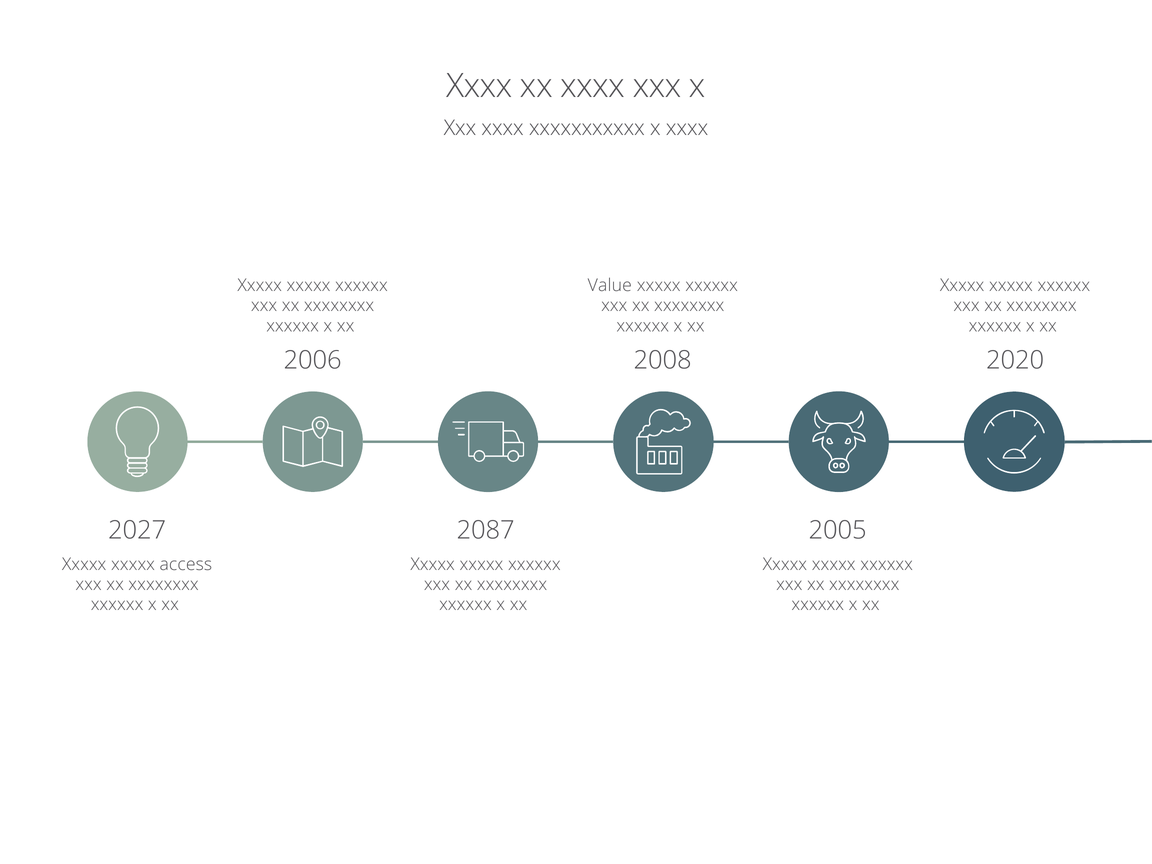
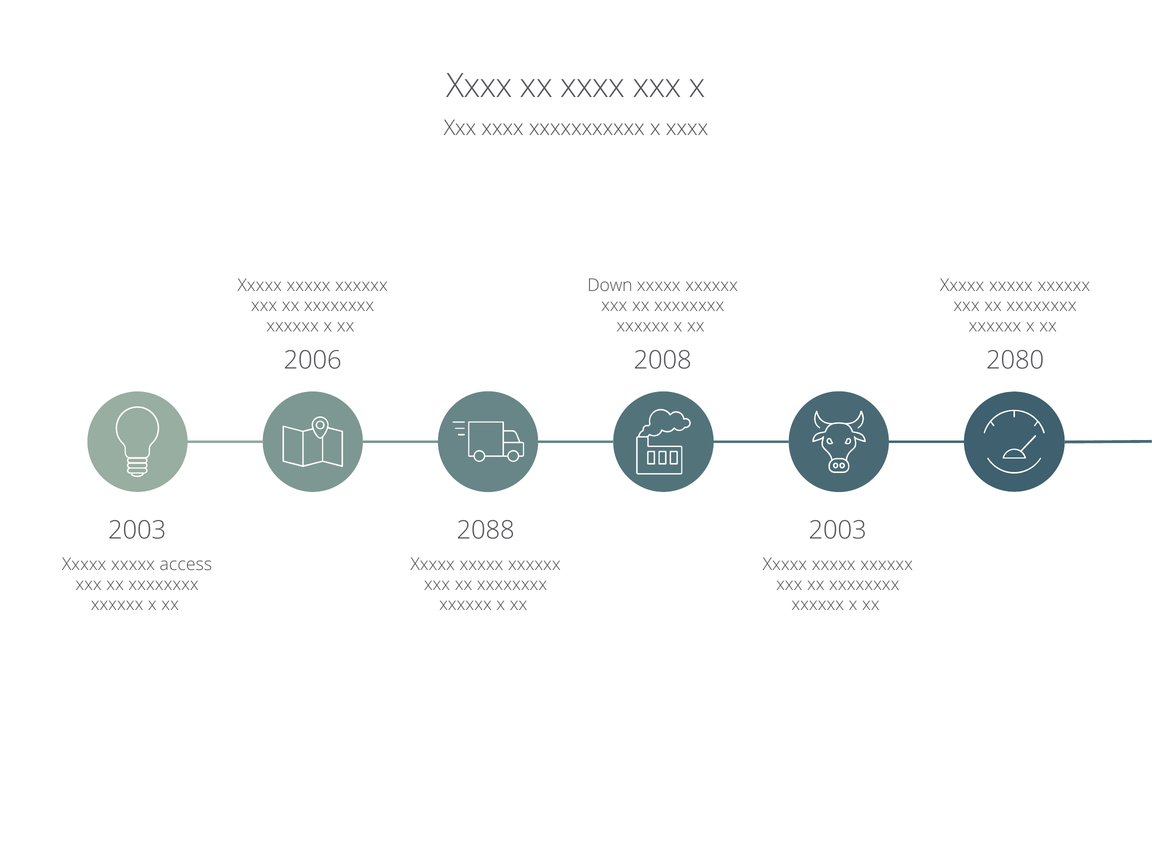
Value: Value -> Down (610, 286)
2020: 2020 -> 2080 (1015, 360)
2027: 2027 -> 2003 (137, 530)
2087: 2087 -> 2088 (486, 530)
2005: 2005 -> 2003 (838, 530)
